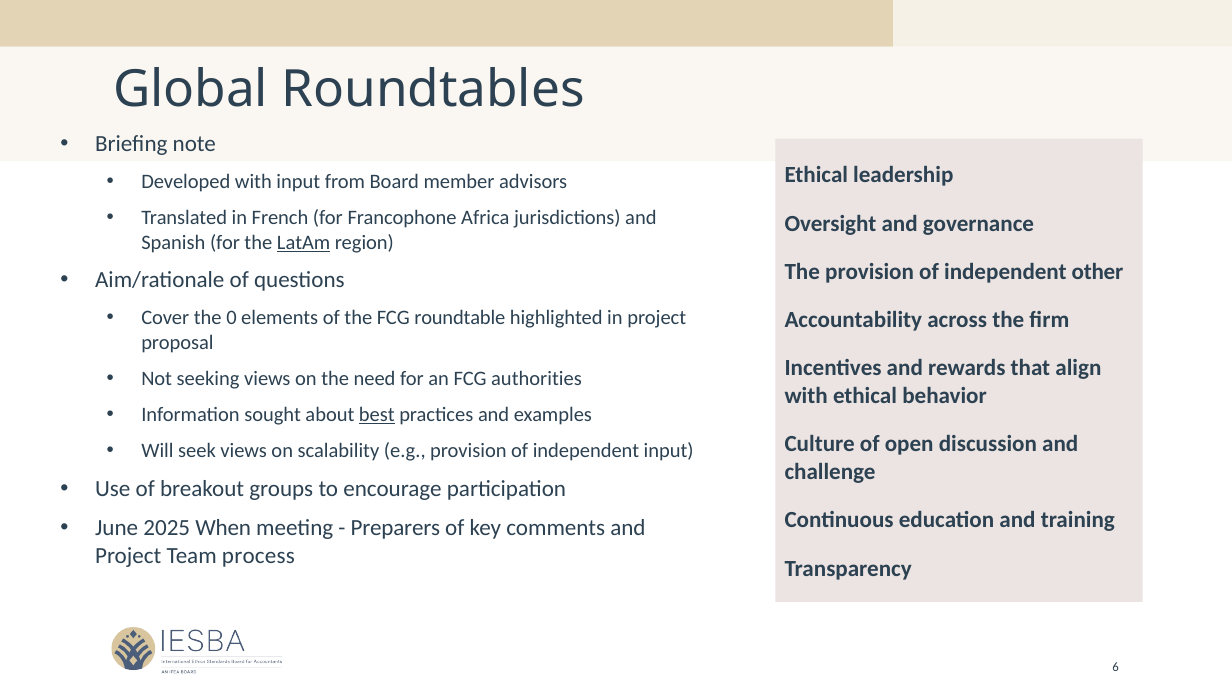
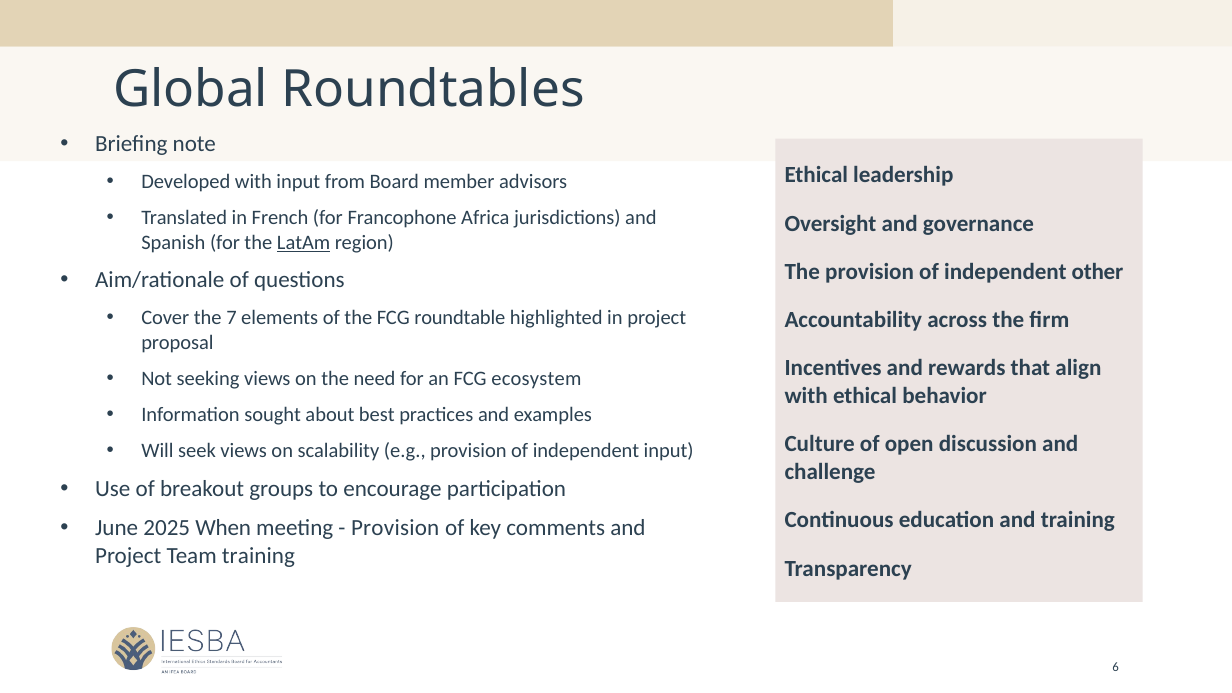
0: 0 -> 7 (231, 318)
authorities: authorities -> ecosystem (536, 379)
best underline: present -> none (377, 415)
Preparers: Preparers -> Provision (395, 528)
Team process: process -> training (258, 556)
